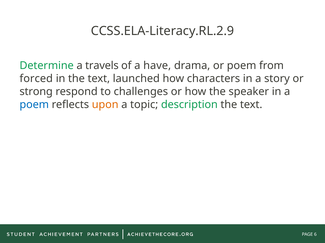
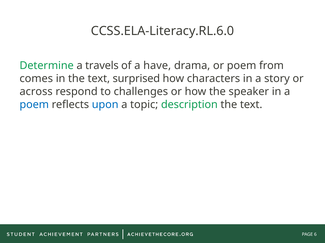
CCSS.ELA-Literacy.RL.2.9: CCSS.ELA-Literacy.RL.2.9 -> CCSS.ELA-Literacy.RL.6.0 (163, 31)
forced: forced -> comes (36, 79)
launched: launched -> surprised (136, 79)
strong: strong -> across (36, 92)
upon colour: orange -> blue (105, 105)
